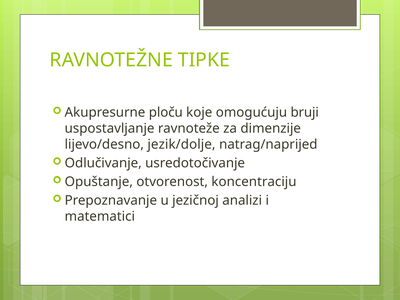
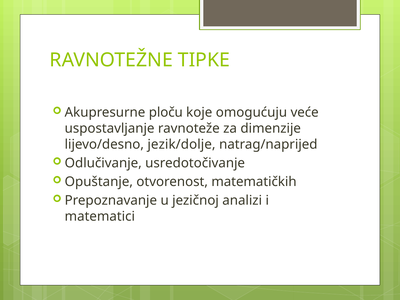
bruji: bruji -> veće (305, 113)
koncentraciju: koncentraciju -> matematičkih (254, 182)
